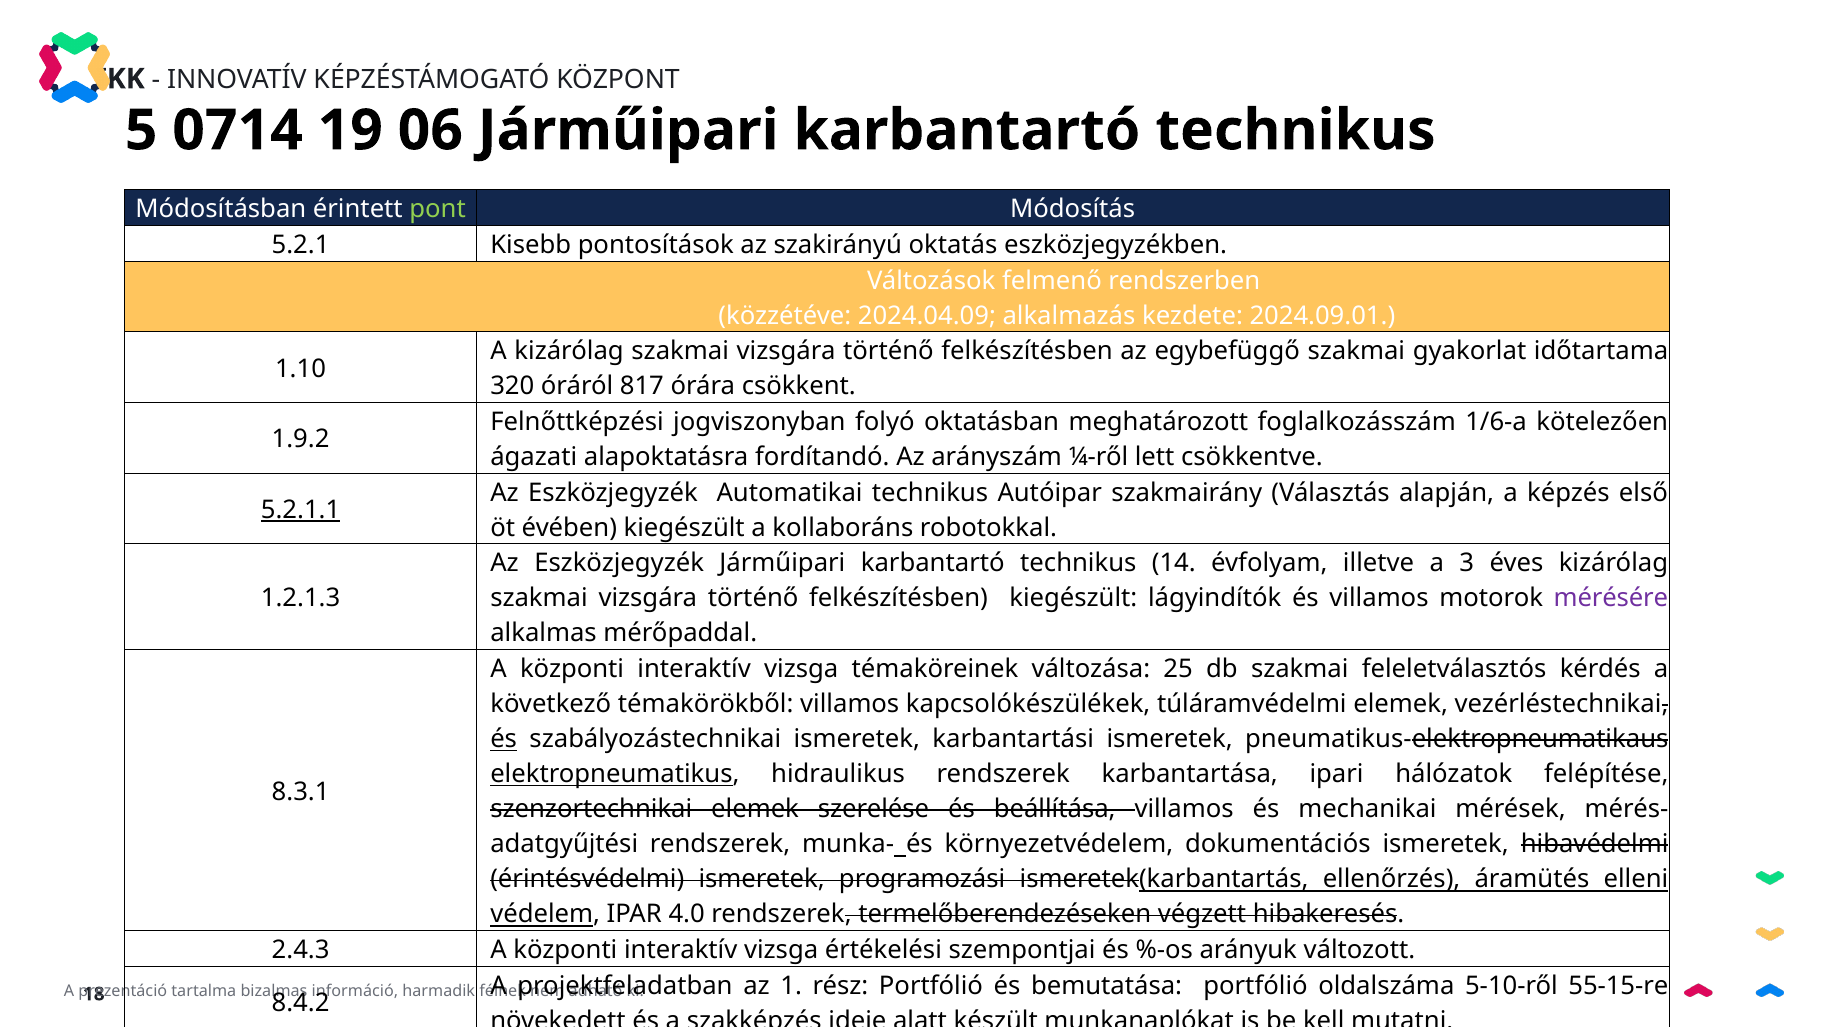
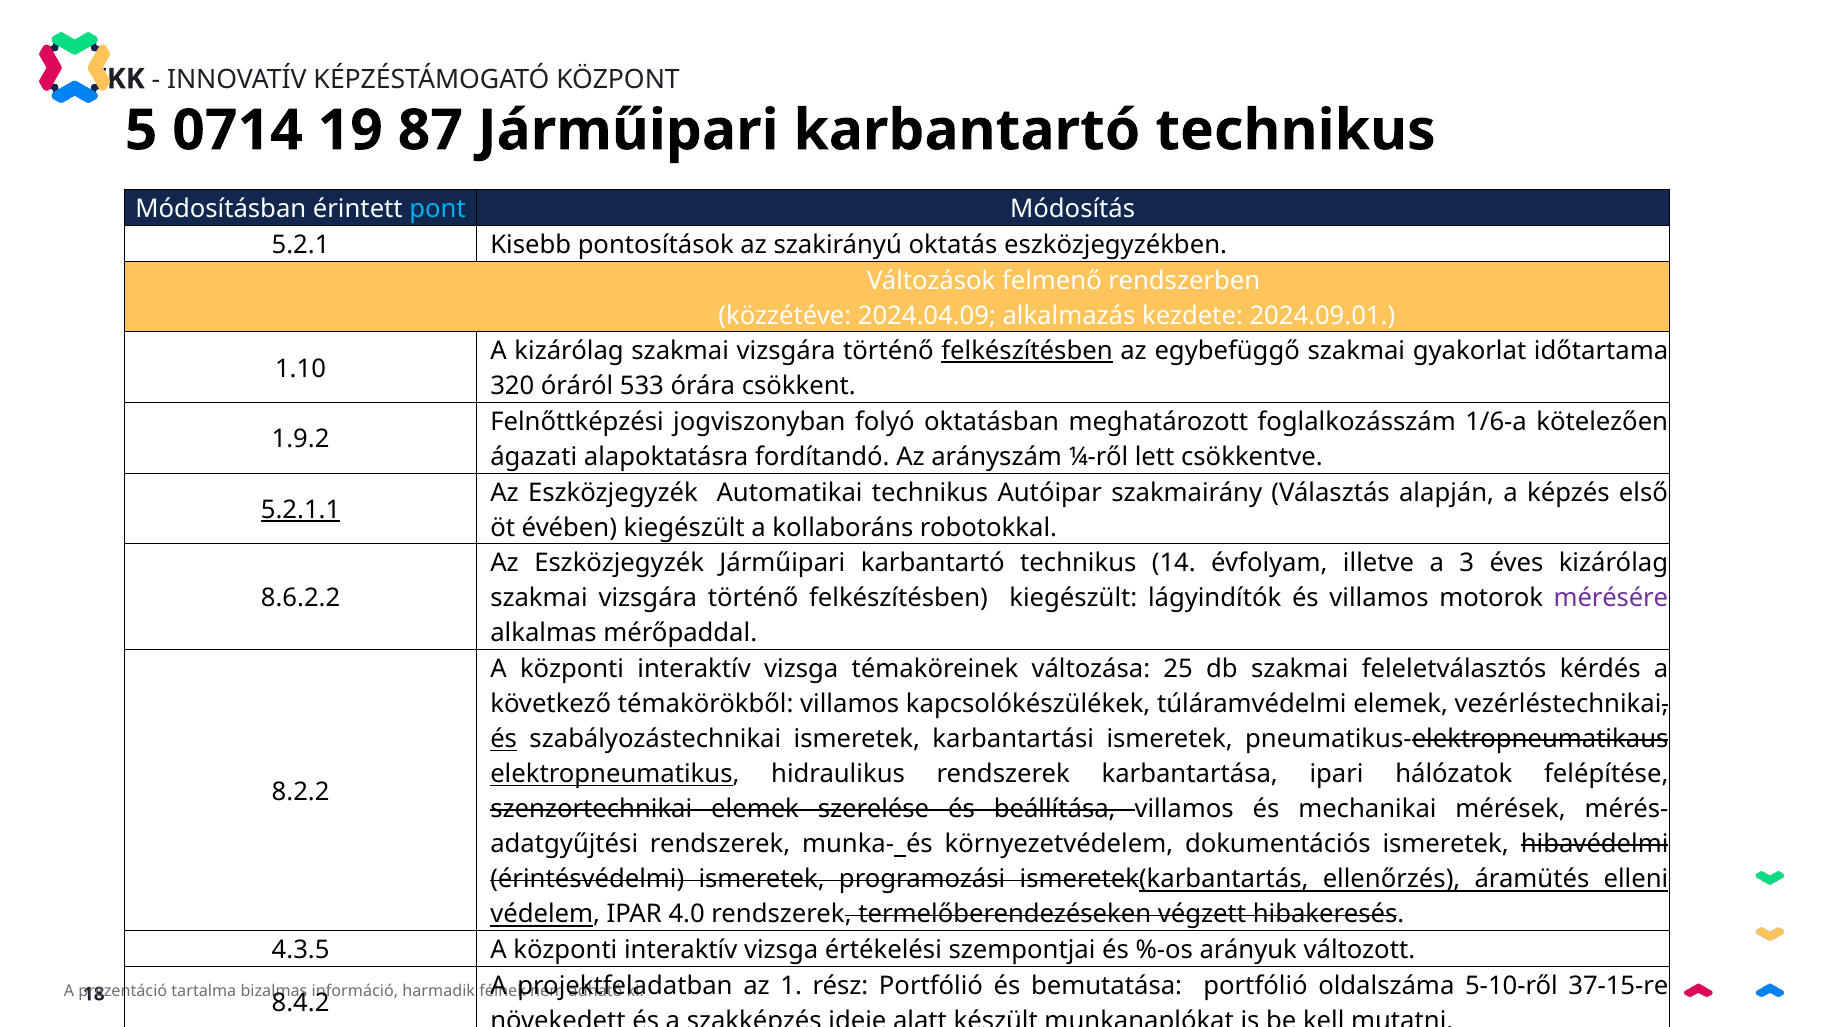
06: 06 -> 87 (430, 130)
pont colour: light green -> light blue (438, 209)
felkészítésben underline: none -> present (1027, 351)
817: 817 -> 533 (642, 386)
1.2.1.3: 1.2.1.3 -> 8.6.2.2 (301, 598)
8.3.1: 8.3.1 -> 8.2.2 (301, 791)
2.4.3: 2.4.3 -> 4.3.5 (301, 949)
55-15-re: 55-15-re -> 37-15-re (1618, 985)
